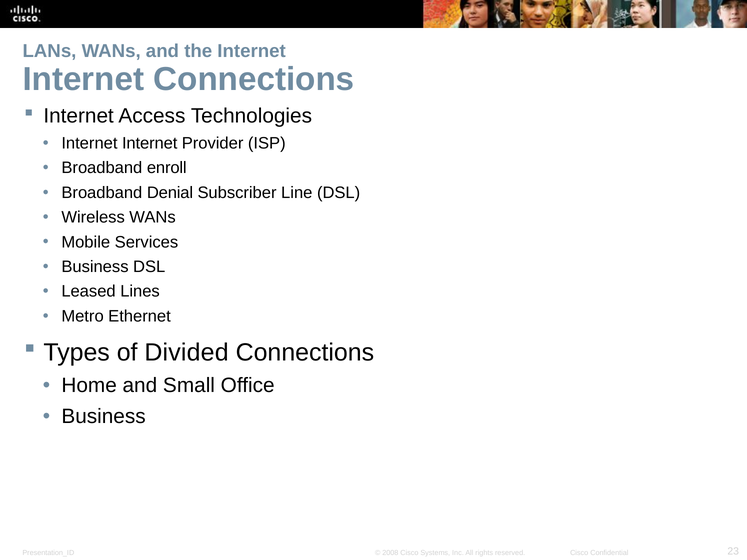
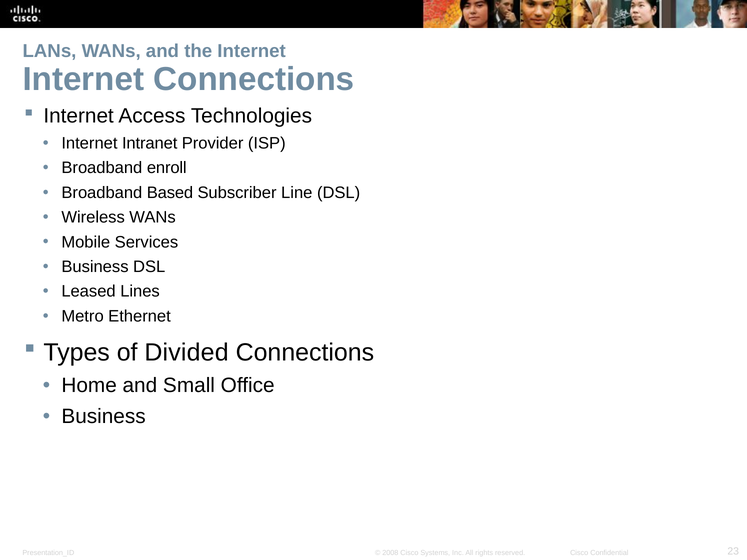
Internet: Internet -> Intranet (150, 143)
Denial: Denial -> Based (170, 193)
